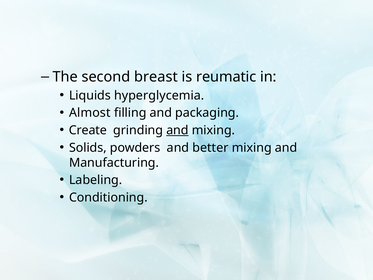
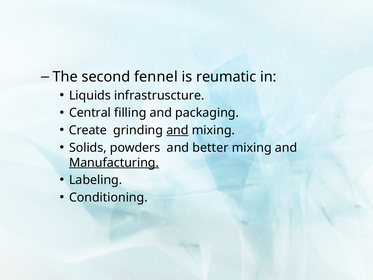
breast: breast -> fennel (156, 77)
hyperglycemia: hyperglycemia -> infrastruscture (159, 95)
Almost: Almost -> Central (90, 113)
Manufacturing underline: none -> present (114, 162)
